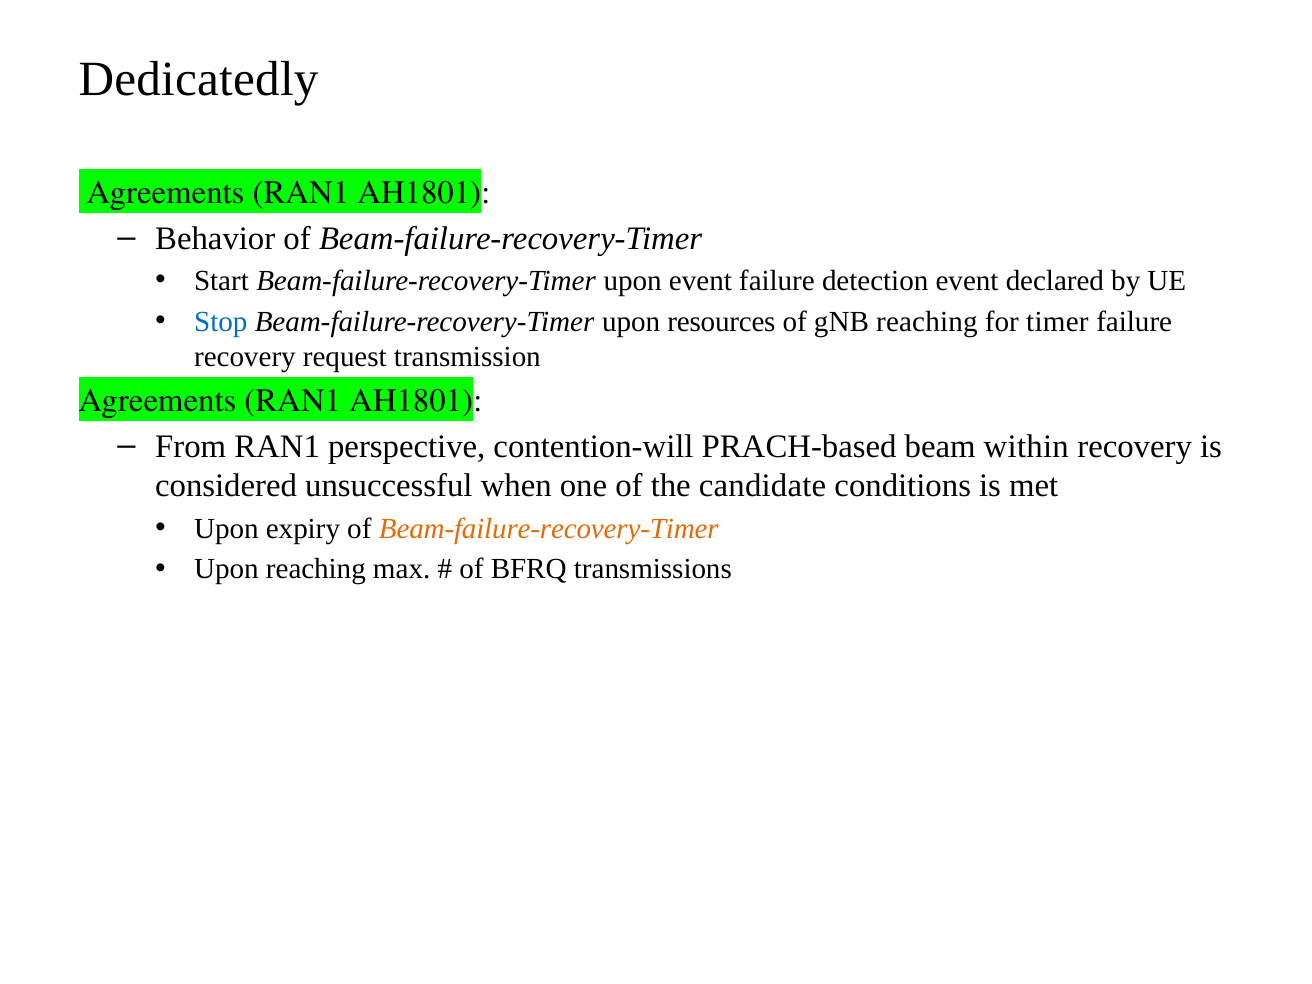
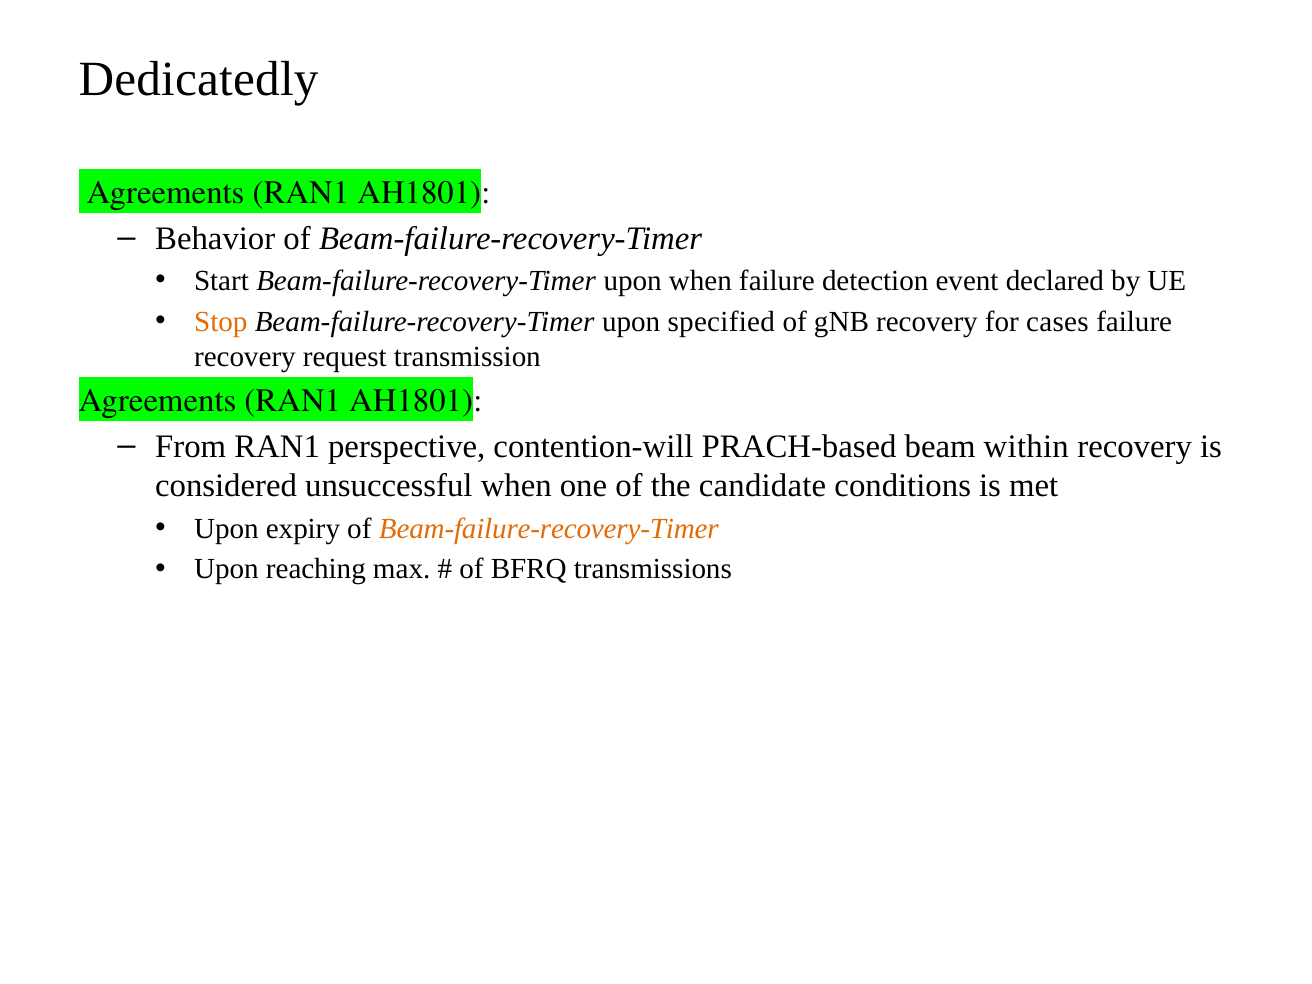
upon event: event -> when (700, 281)
Stop colour: blue -> orange (221, 322)
resources: resources -> specified (721, 322)
gNB reaching: reaching -> recovery (927, 322)
timer: timer -> cases (1057, 322)
